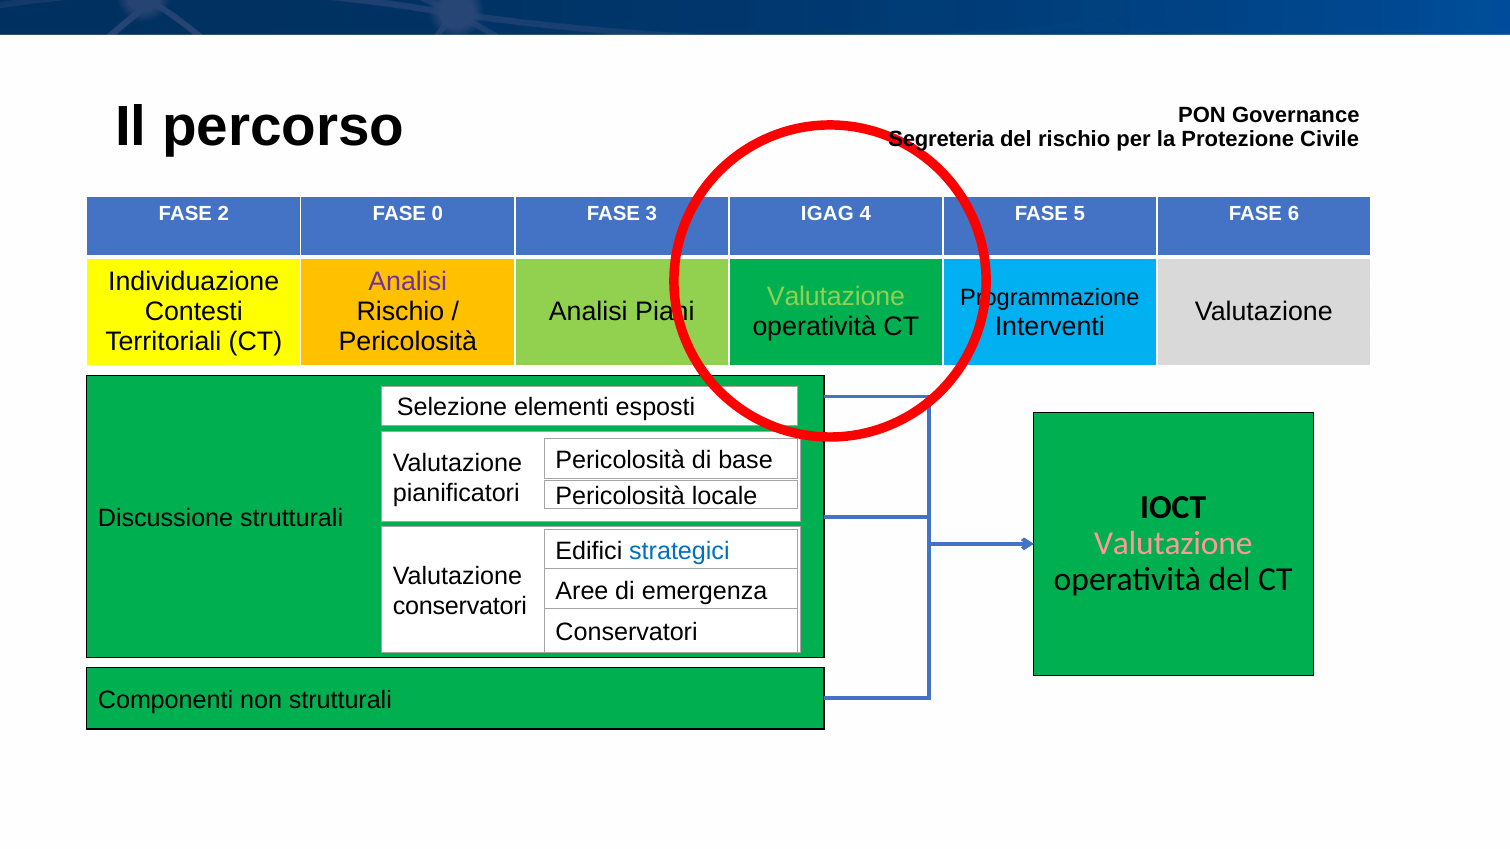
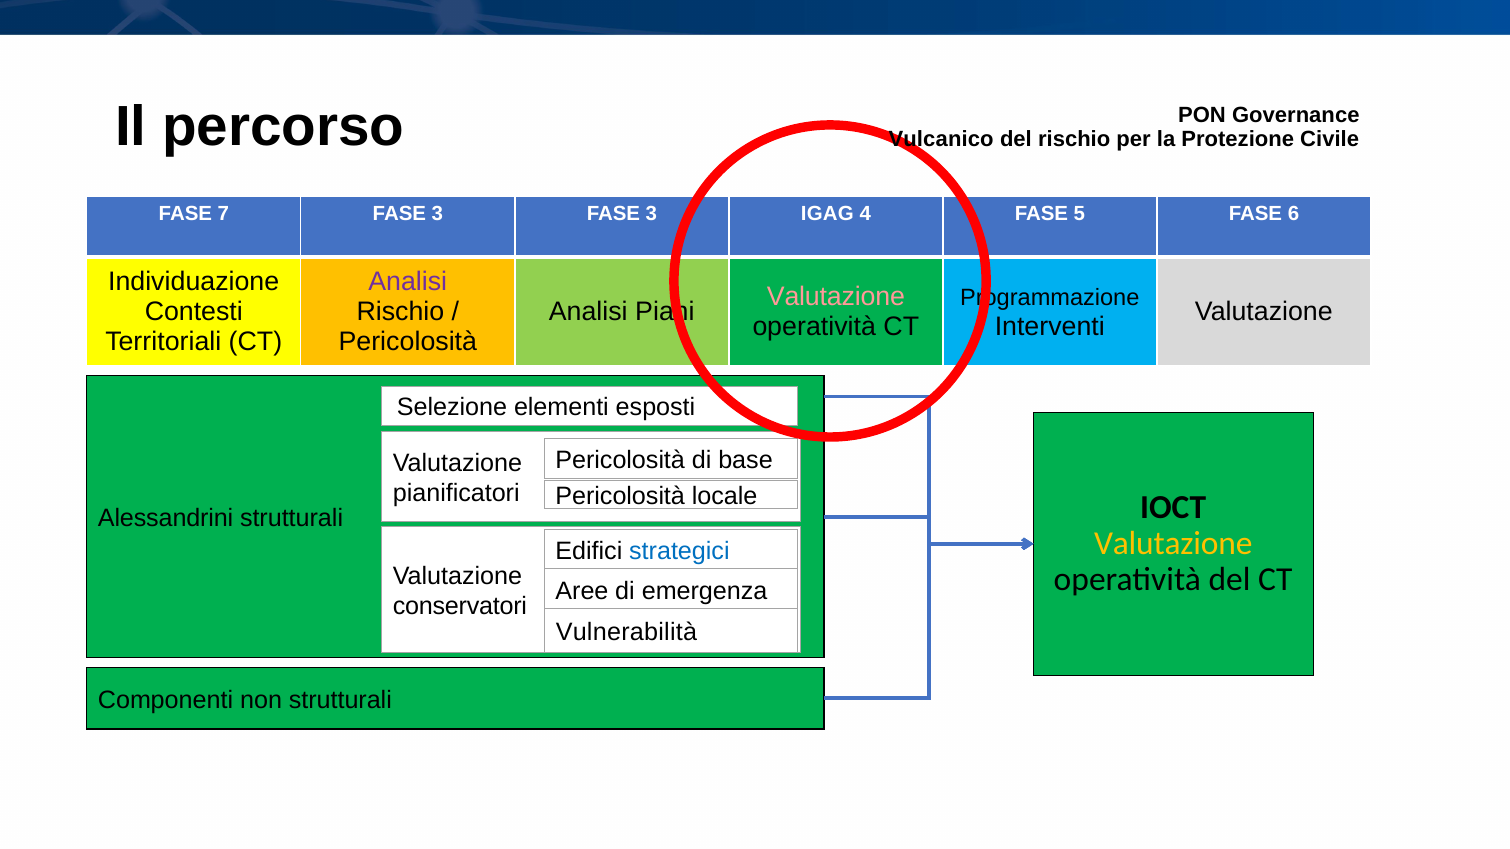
Segreteria: Segreteria -> Vulcanico (941, 139)
2: 2 -> 7 (223, 214)
0: 0 -> 3 (437, 214)
Valutazione colour: light green -> pink (836, 297)
Discussione: Discussione -> Alessandrini (166, 519)
Valutazione colour: pink -> yellow (1173, 544)
Conservatori: Conservatori -> Vulnerabilità (626, 632)
